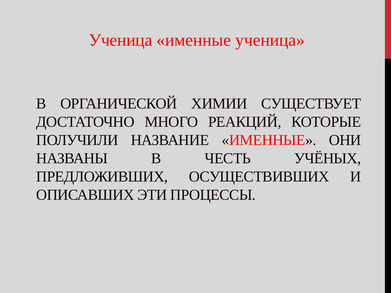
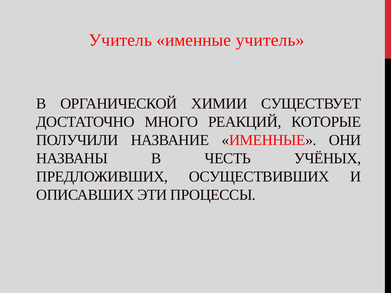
Ученица: Ученица -> Учитель (120, 40)
именные ученица: ученица -> учитель (270, 40)
